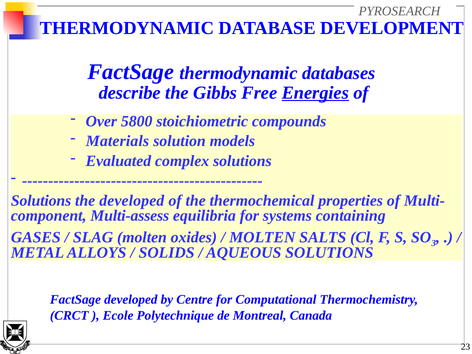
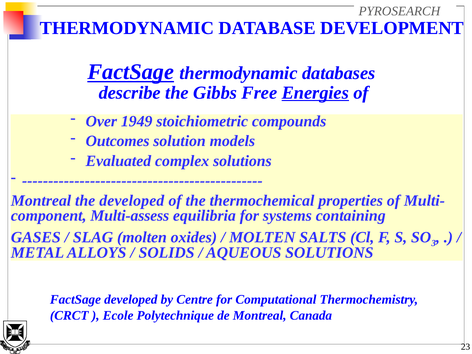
FactSage underline: none -> present (131, 72)
5800: 5800 -> 1949 (137, 121)
Materials: Materials -> Outcomes (118, 141)
Solutions: Solutions -> Montreal (41, 201)
